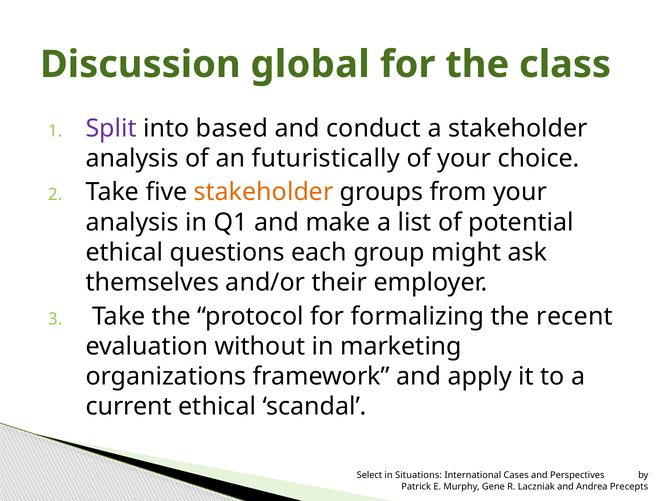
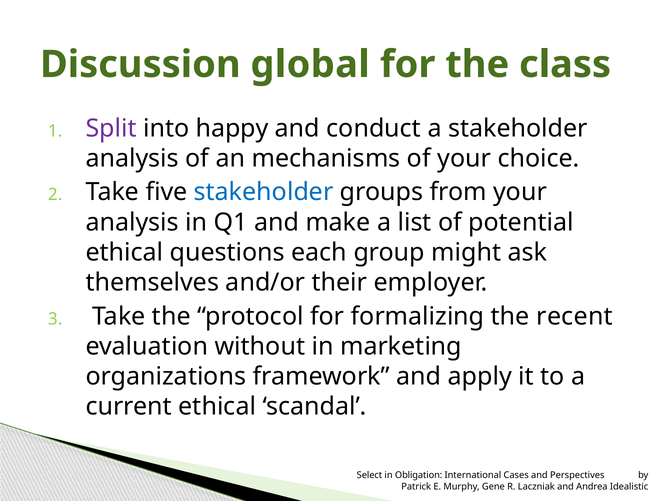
based: based -> happy (232, 128)
futuristically: futuristically -> mechanisms (326, 158)
stakeholder colour: orange -> blue (264, 192)
Situations: Situations -> Obligation (419, 475)
Precepts: Precepts -> Idealistic (629, 487)
